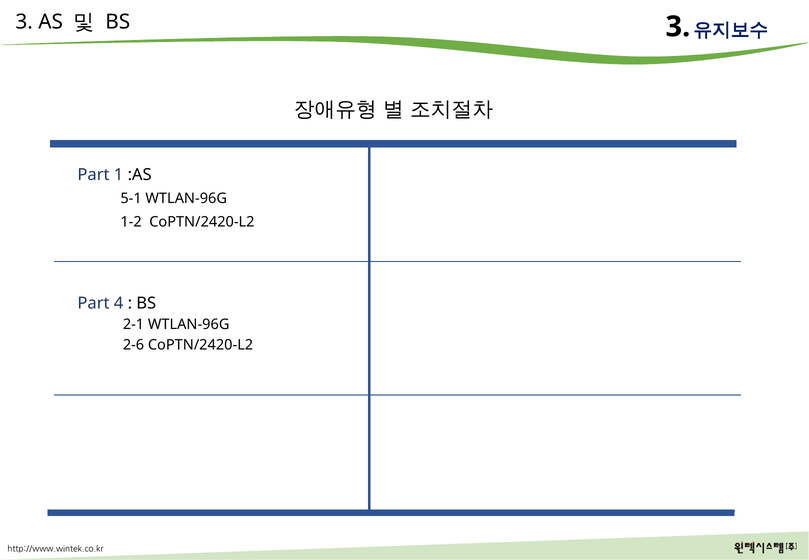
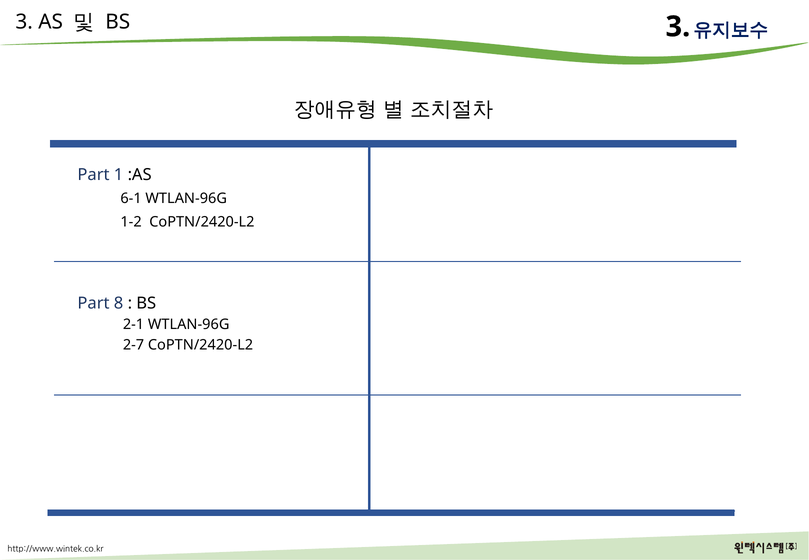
5-1: 5-1 -> 6-1 (131, 199)
4: 4 -> 8 (119, 303)
2-6: 2-6 -> 2-7 (134, 345)
